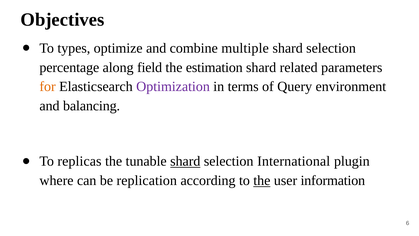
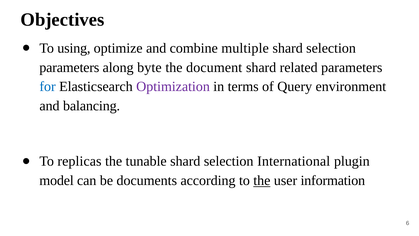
types: types -> using (74, 48)
percentage: percentage -> parameters (69, 67)
field: field -> byte (149, 67)
estimation: estimation -> document (214, 67)
for colour: orange -> blue (48, 87)
shard underline: present -> none (185, 161)
where: where -> model (57, 180)
replication: replication -> documents (147, 180)
